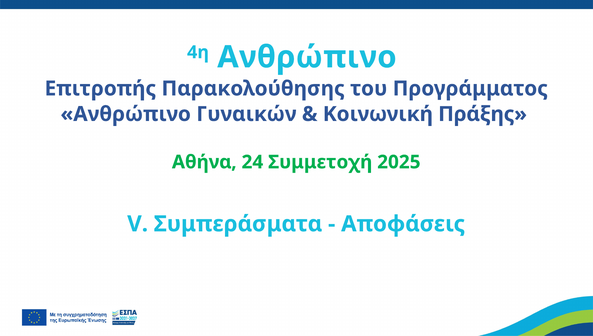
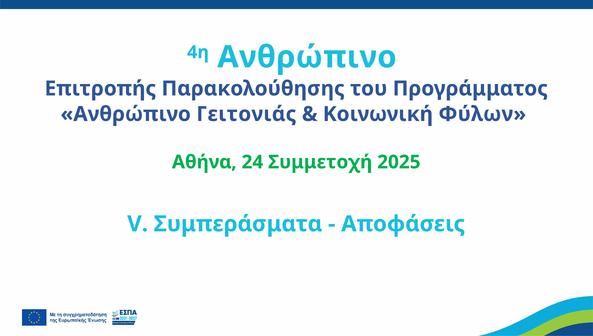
Γυναικών: Γυναικών -> Γειτονιάς (246, 114)
Πράξης: Πράξης -> Φύλων (482, 114)
